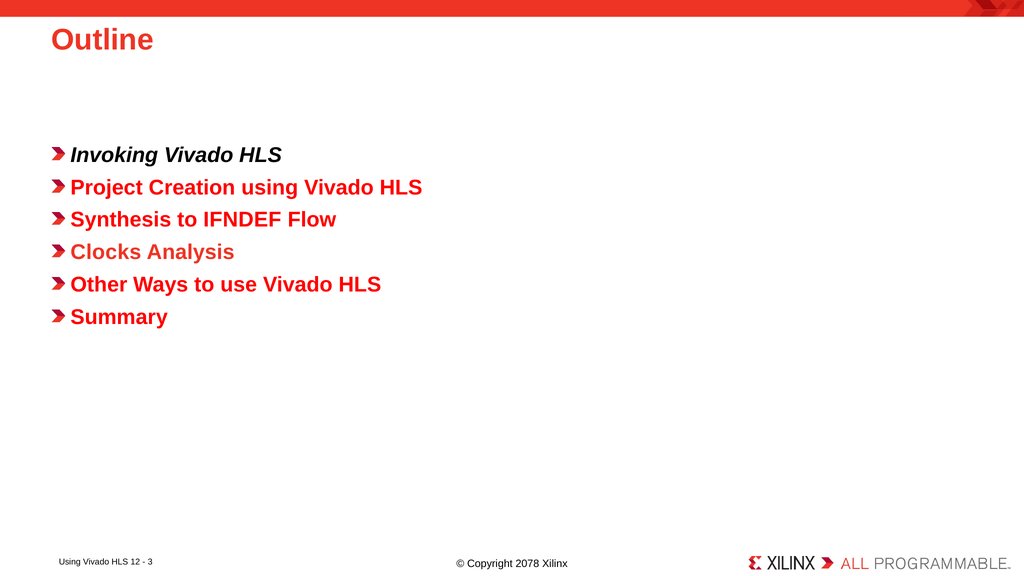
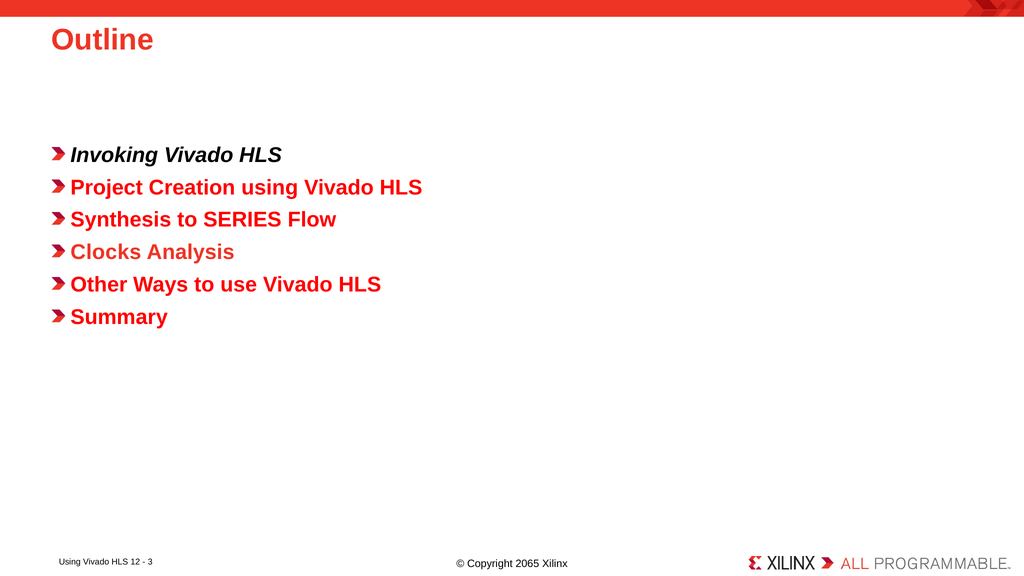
IFNDEF: IFNDEF -> SERIES (242, 220)
2078: 2078 -> 2065 (527, 564)
